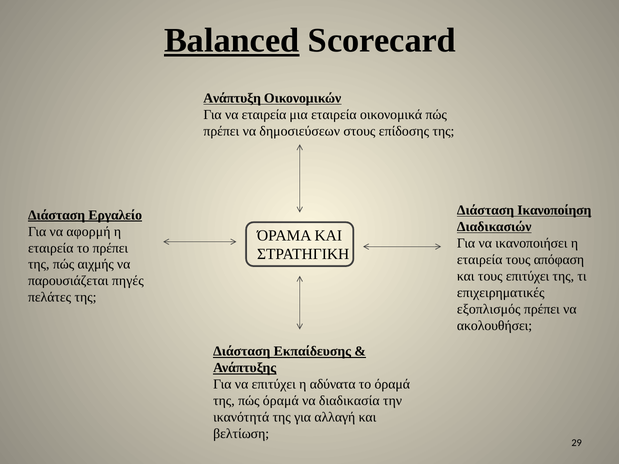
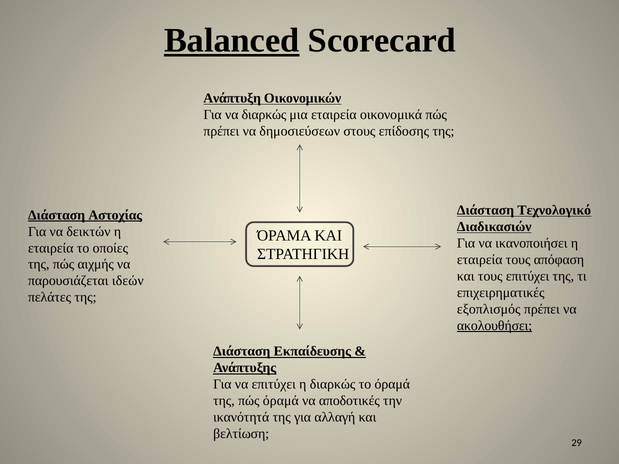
να εταιρεία: εταιρεία -> διαρκώς (264, 115)
Ικανοποίηση: Ικανοποίηση -> Τεχνολογικό (554, 210)
Εργαλείο: Εργαλείο -> Αστοχίας (115, 215)
αφορμή: αφορμή -> δεικτών (88, 232)
το πρέπει: πρέπει -> οποίες (110, 248)
πηγές: πηγές -> ιδεών (128, 281)
ακολουθήσει underline: none -> present (495, 326)
η αδύνατα: αδύνατα -> διαρκώς (333, 385)
διαδικασία: διαδικασία -> αποδοτικές (349, 401)
